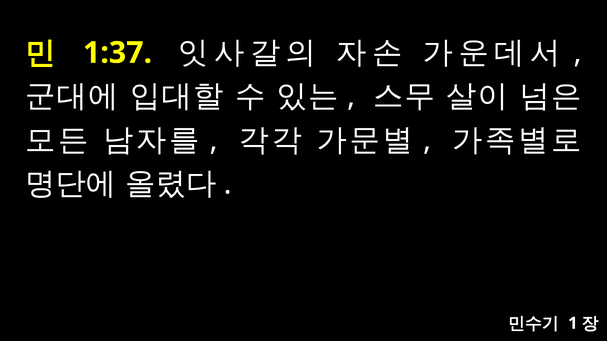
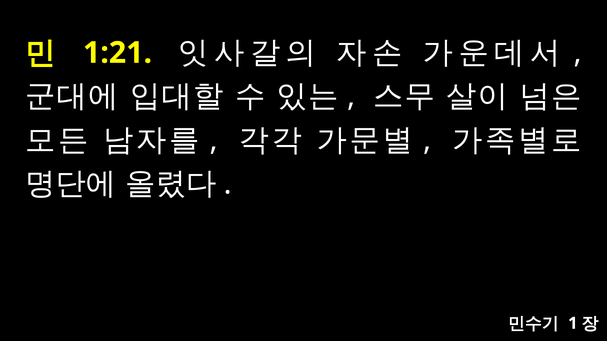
1:37: 1:37 -> 1:21 (118, 53)
